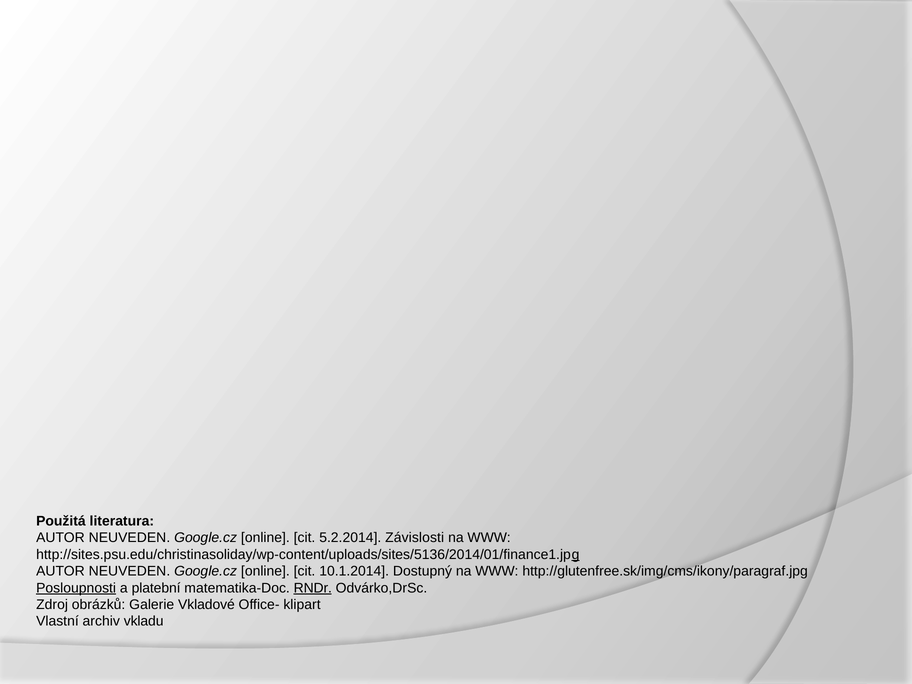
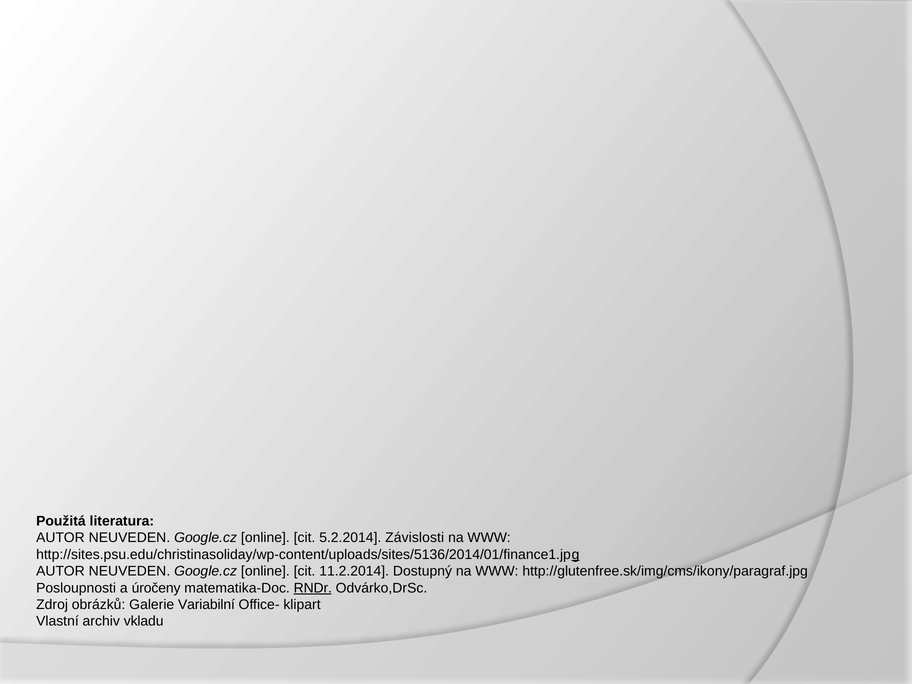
10.1.2014: 10.1.2014 -> 11.2.2014 (354, 571)
Posloupnosti underline: present -> none (76, 588)
platební: platební -> úročeny (156, 588)
Vkladové: Vkladové -> Variabilní (206, 605)
